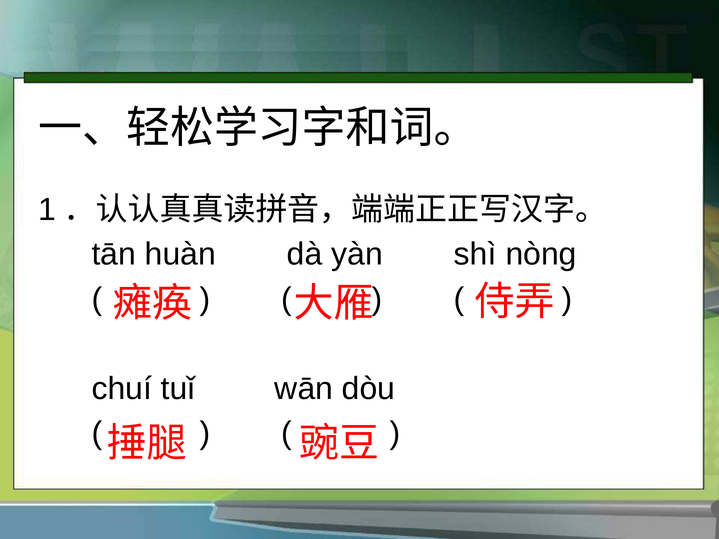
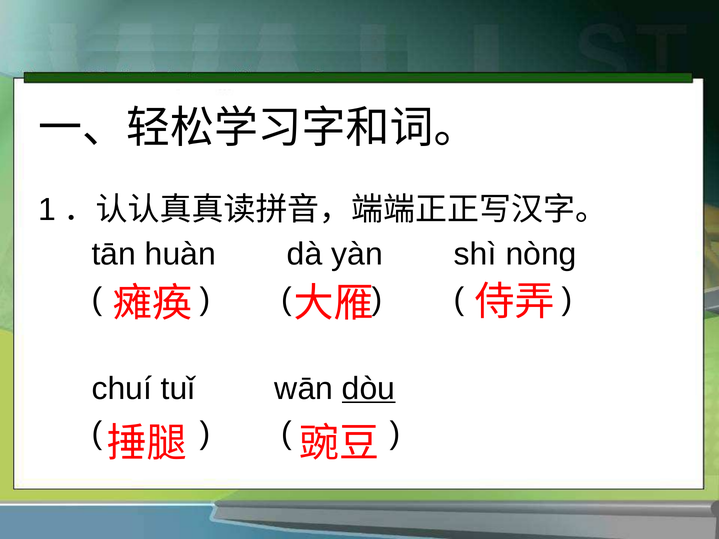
dòu underline: none -> present (369, 389)
